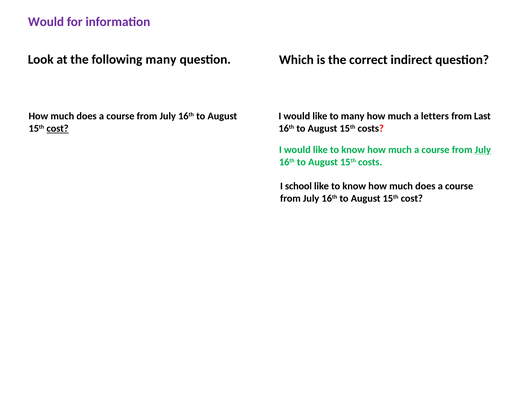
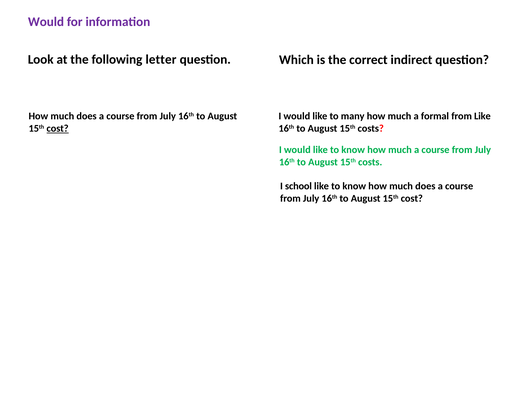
following many: many -> letter (161, 60)
letters: letters -> formal (435, 116)
from Last: Last -> Like (482, 116)
July underline: present -> none (483, 150)
